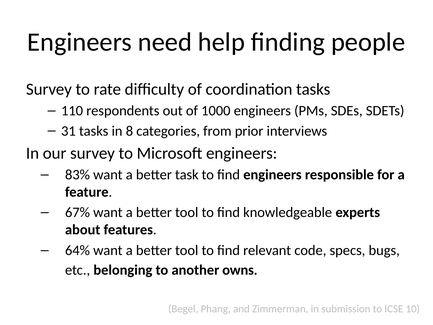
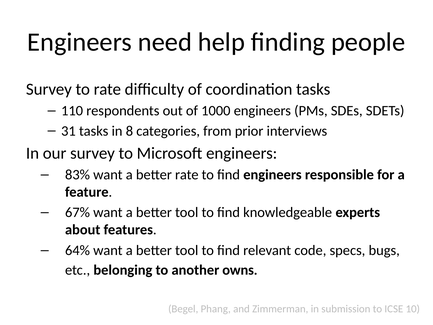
better task: task -> rate (187, 175)
